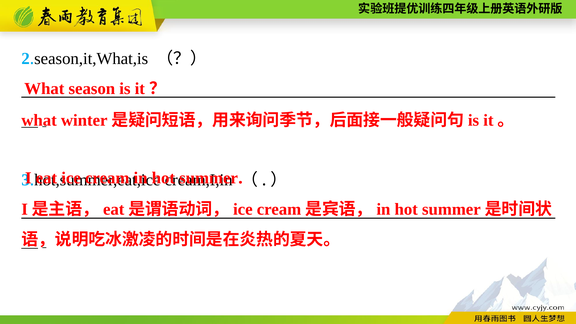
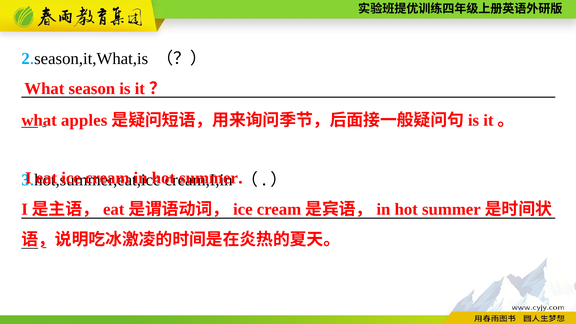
winter: winter -> apples (84, 120)
